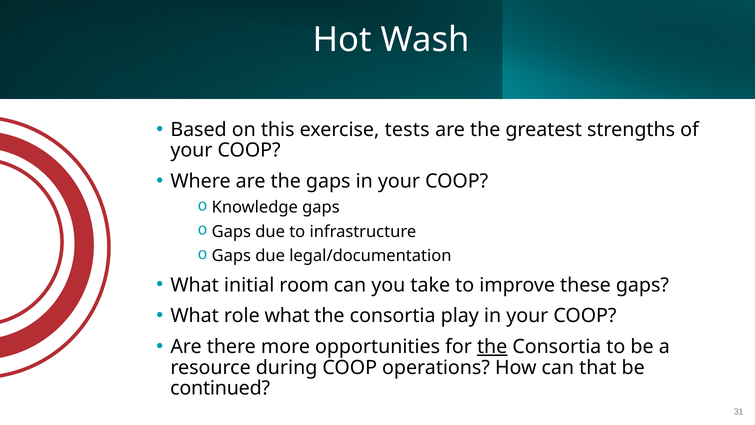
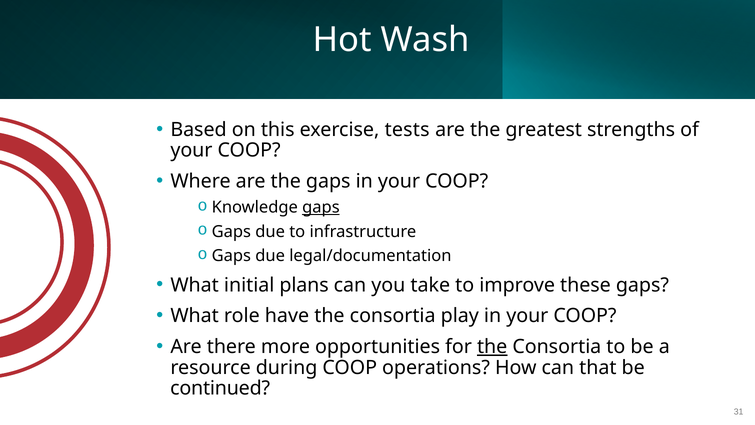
gaps underline: none -> present (321, 207)
room: room -> plans (304, 285)
role what: what -> have (287, 316)
